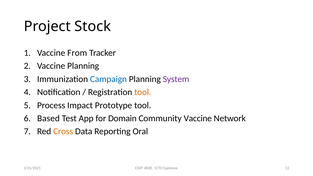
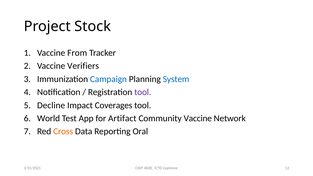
Vaccine Planning: Planning -> Verifiers (83, 66)
System colour: purple -> blue (176, 79)
tool colour: orange -> purple (143, 92)
Process: Process -> Decline (51, 105)
Prototype: Prototype -> Coverages (114, 105)
Based: Based -> World (49, 118)
Domain: Domain -> Artifact (122, 118)
